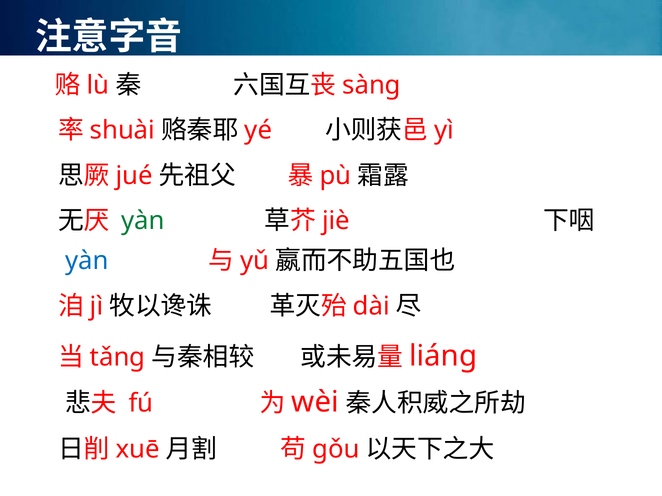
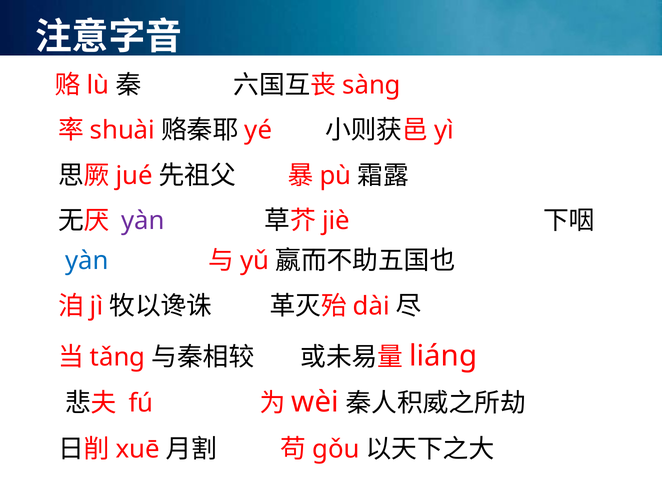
yàn colour: green -> purple (143, 221)
